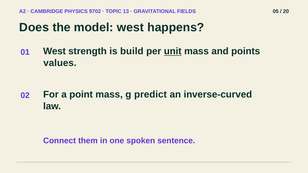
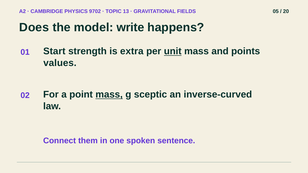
model west: west -> write (130, 27)
01 West: West -> Start (54, 51)
build: build -> extra (132, 51)
mass underline: none -> present (109, 95)
predict: predict -> sceptic (151, 95)
